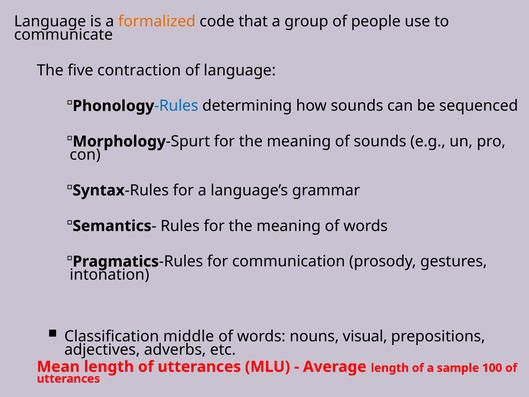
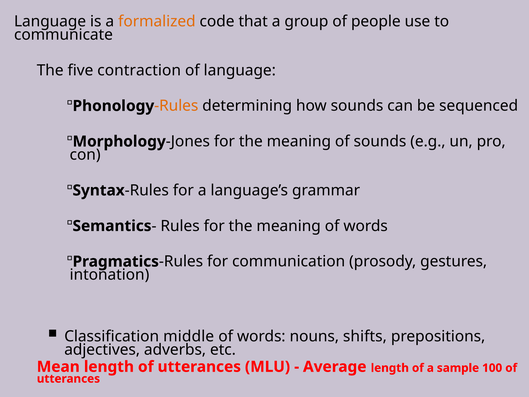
Rules colour: blue -> orange (176, 106)
Spurt: Spurt -> Jones (188, 141)
visual: visual -> shifts (365, 336)
